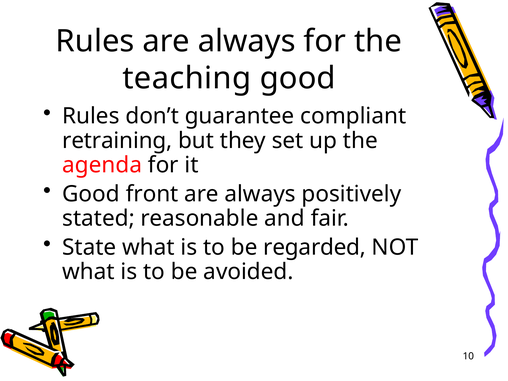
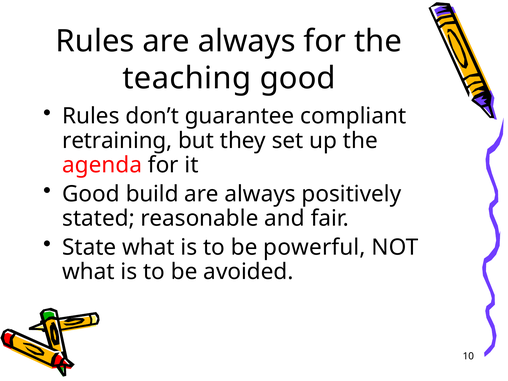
front: front -> build (152, 194)
regarded: regarded -> powerful (314, 247)
